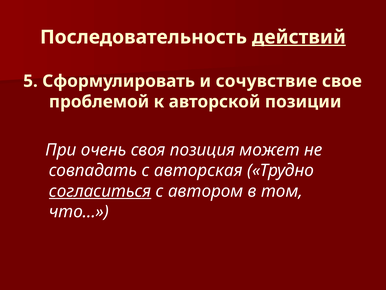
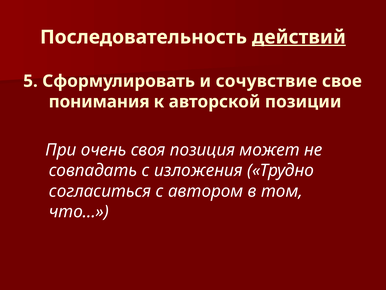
проблемой: проблемой -> понимания (99, 102)
авторская: авторская -> изложения (198, 170)
согласиться underline: present -> none (100, 191)
